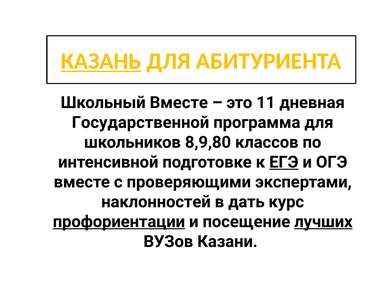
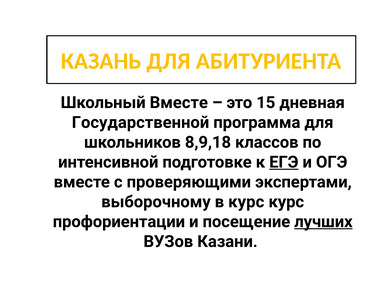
КАЗАНЬ underline: present -> none (101, 61)
11: 11 -> 15 (266, 103)
8,9,80: 8,9,80 -> 8,9,18 (208, 142)
наклонностей: наклонностей -> выборочному (156, 202)
в дать: дать -> курс (246, 202)
профориентации underline: present -> none (119, 222)
